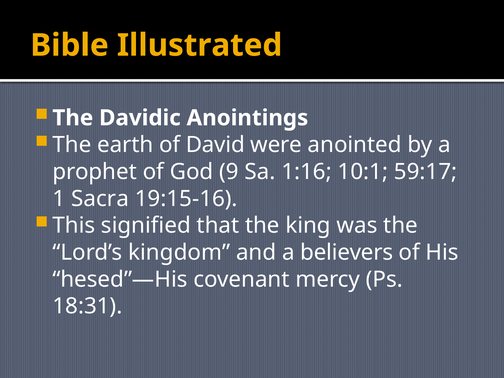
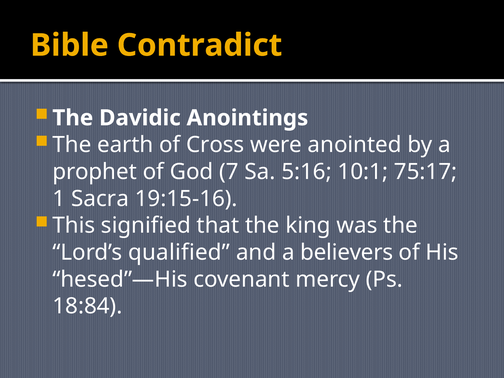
Illustrated: Illustrated -> Contradict (200, 45)
David: David -> Cross (215, 145)
9: 9 -> 7 (229, 172)
1:16: 1:16 -> 5:16 (307, 172)
59:17: 59:17 -> 75:17 (426, 172)
kingdom: kingdom -> qualified (179, 252)
18:31: 18:31 -> 18:84 (87, 306)
